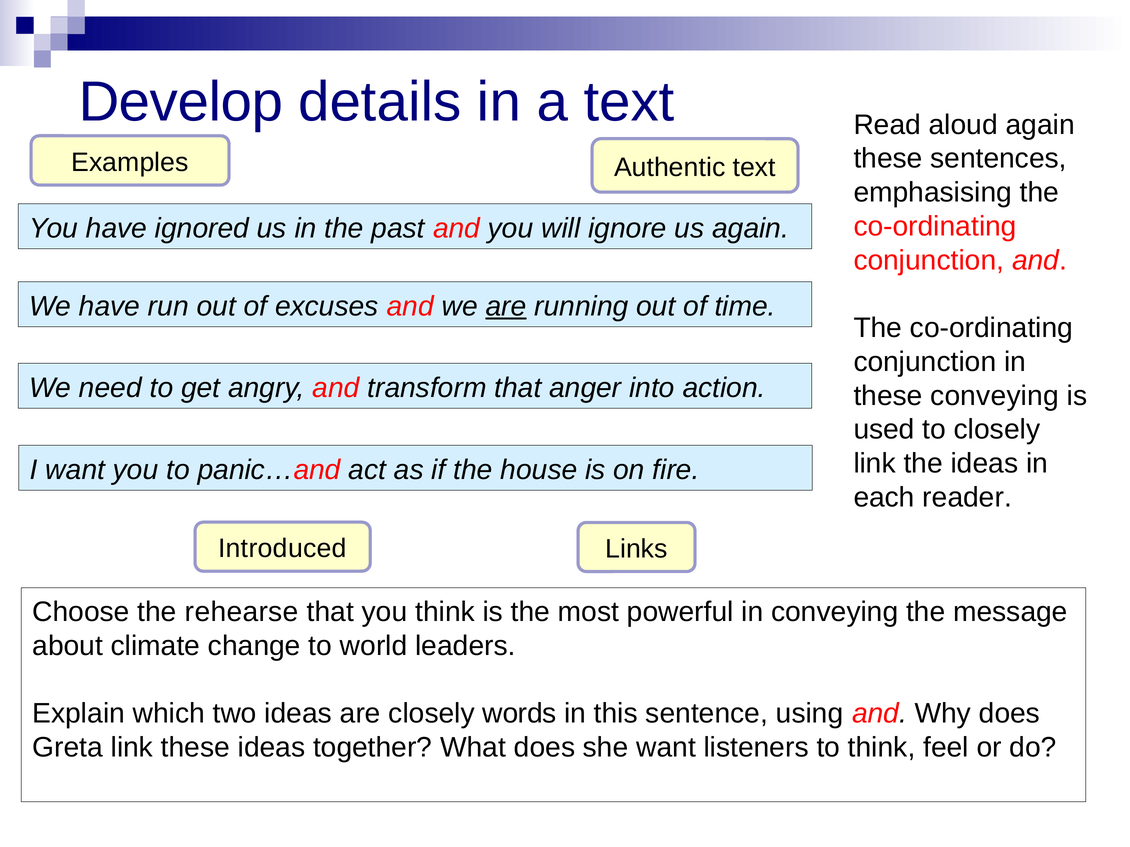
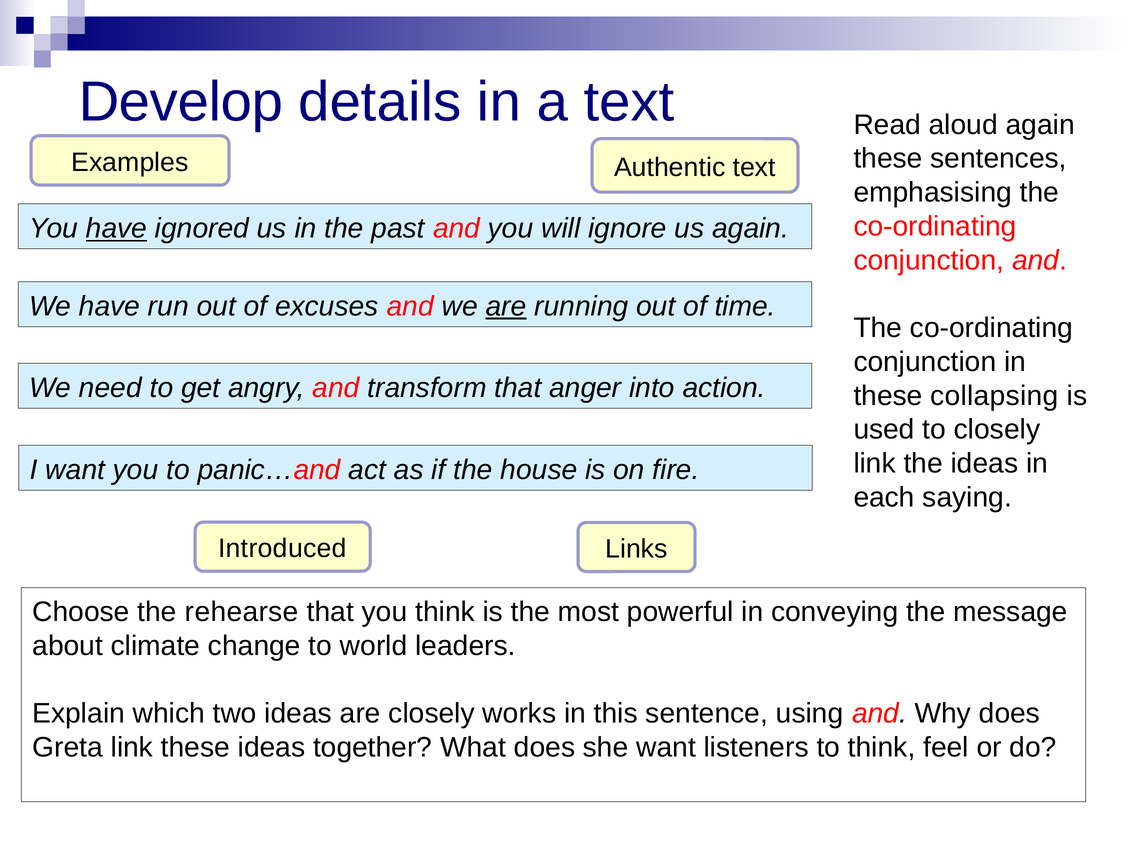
have underline: none -> present (116, 229)
these conveying: conveying -> collapsing (995, 396)
reader: reader -> saying (967, 498)
words: words -> works (519, 714)
